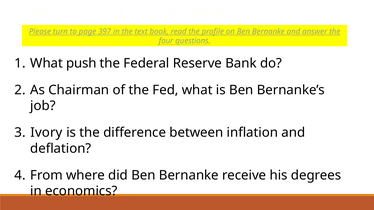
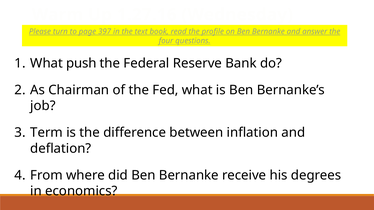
Ivory: Ivory -> Term (47, 133)
